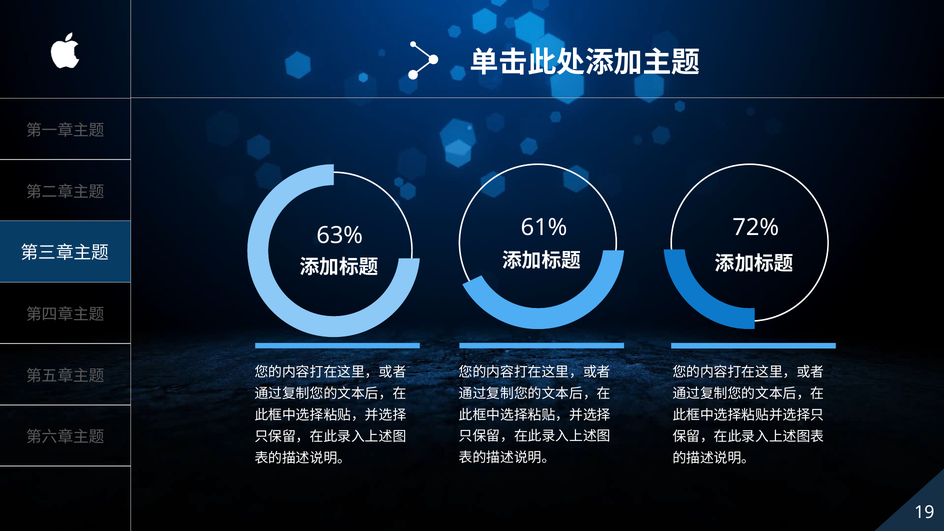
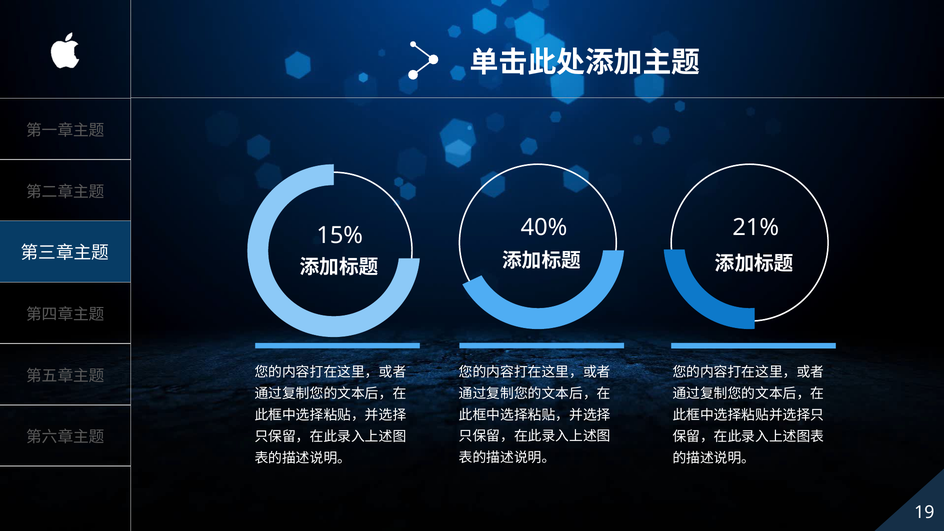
61%: 61% -> 40% (544, 227)
72%: 72% -> 21% (756, 227)
63%: 63% -> 15% (340, 235)
